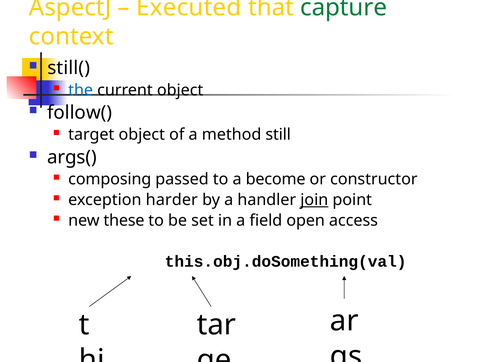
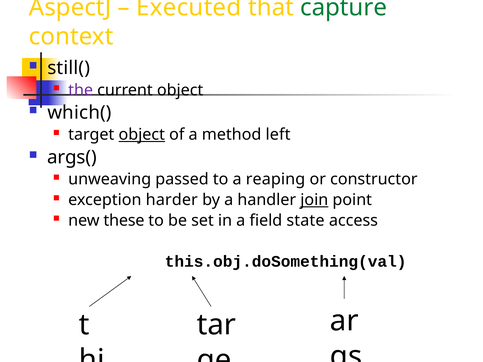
the colour: blue -> purple (81, 90)
follow(: follow( -> which( (79, 113)
object underline: none -> present (142, 135)
still: still -> left (278, 135)
composing: composing -> unweaving (110, 179)
become: become -> reaping (276, 179)
open: open -> state (306, 221)
